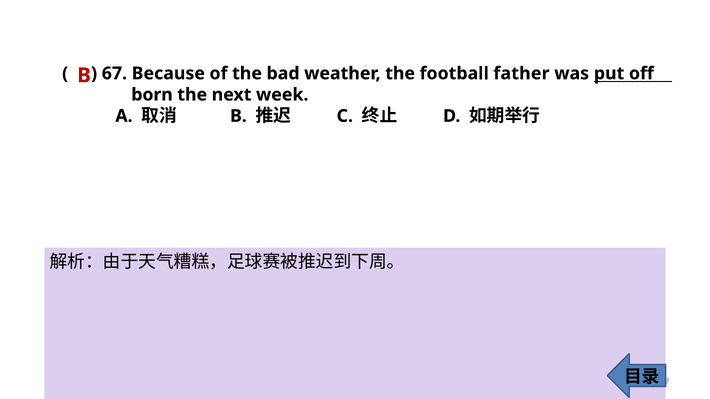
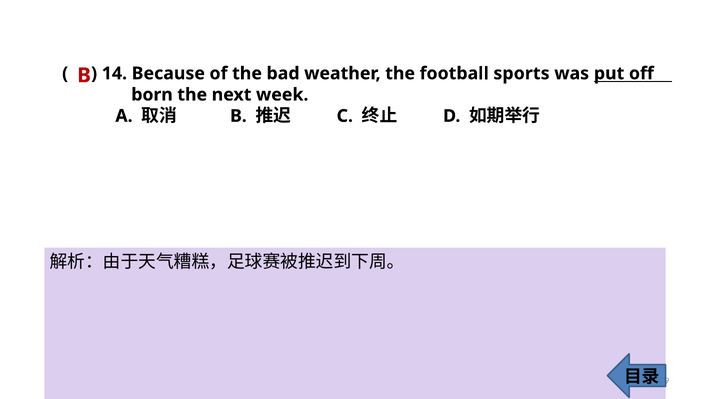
67: 67 -> 14 (114, 73)
father: father -> sports (522, 73)
